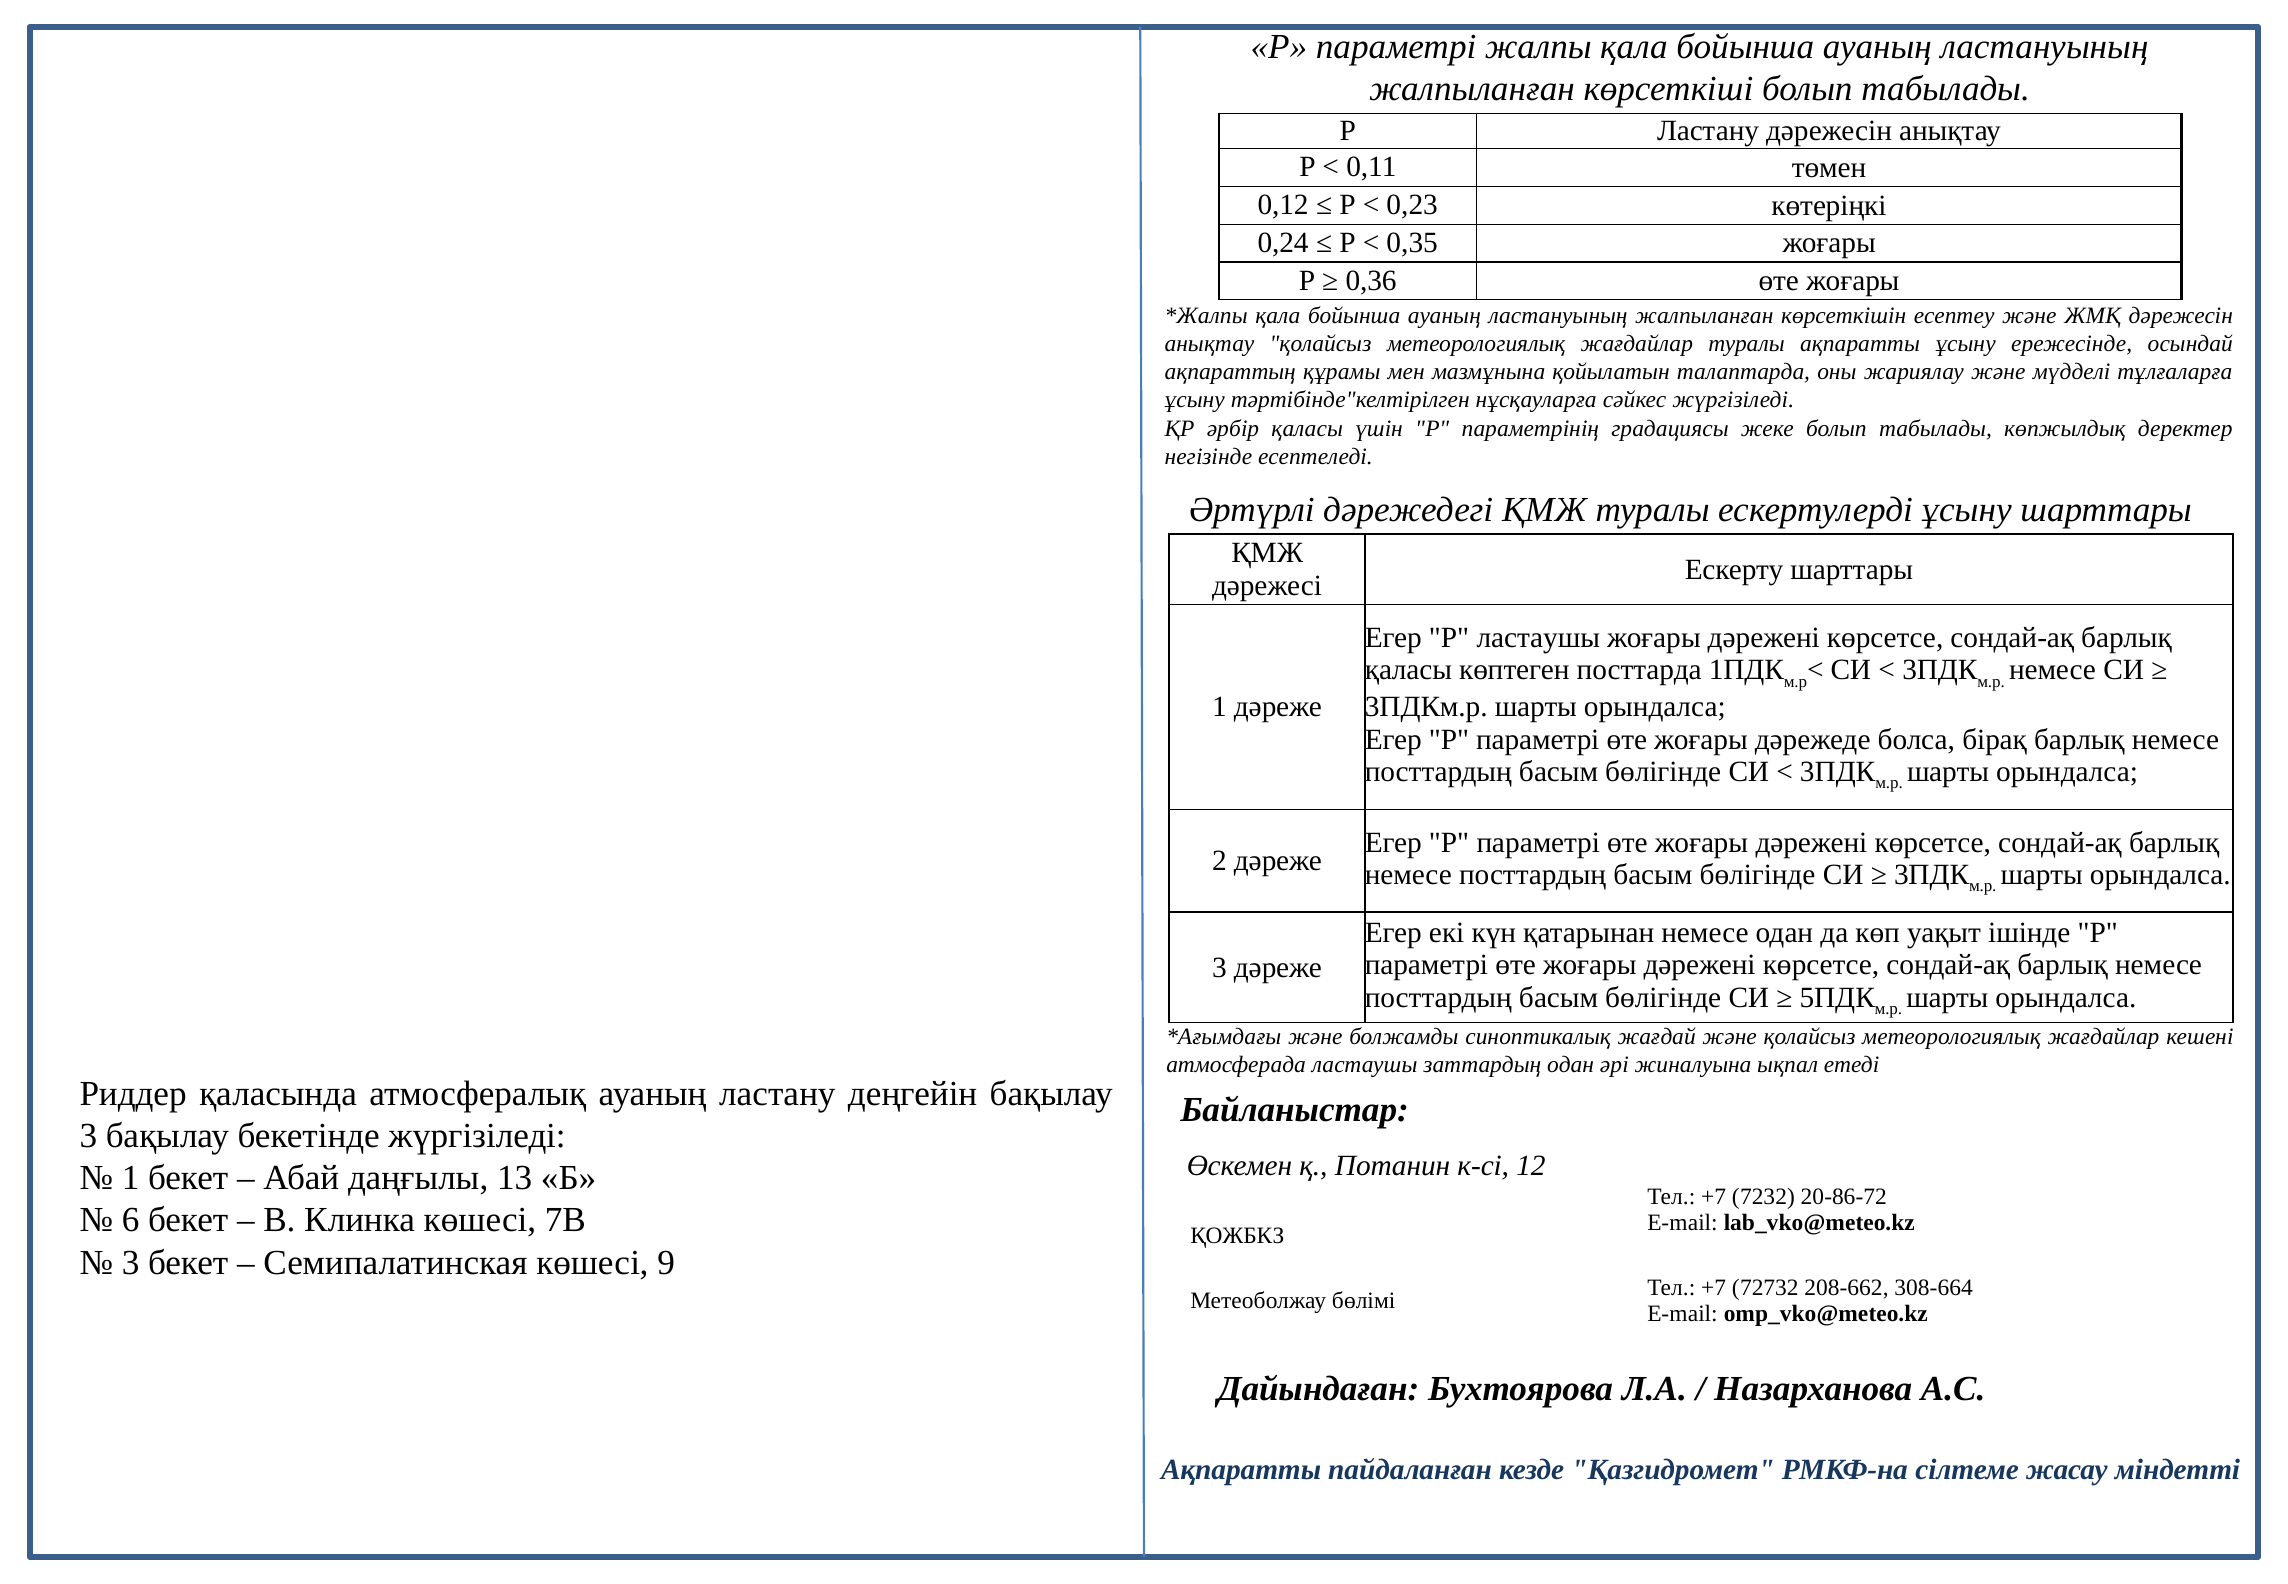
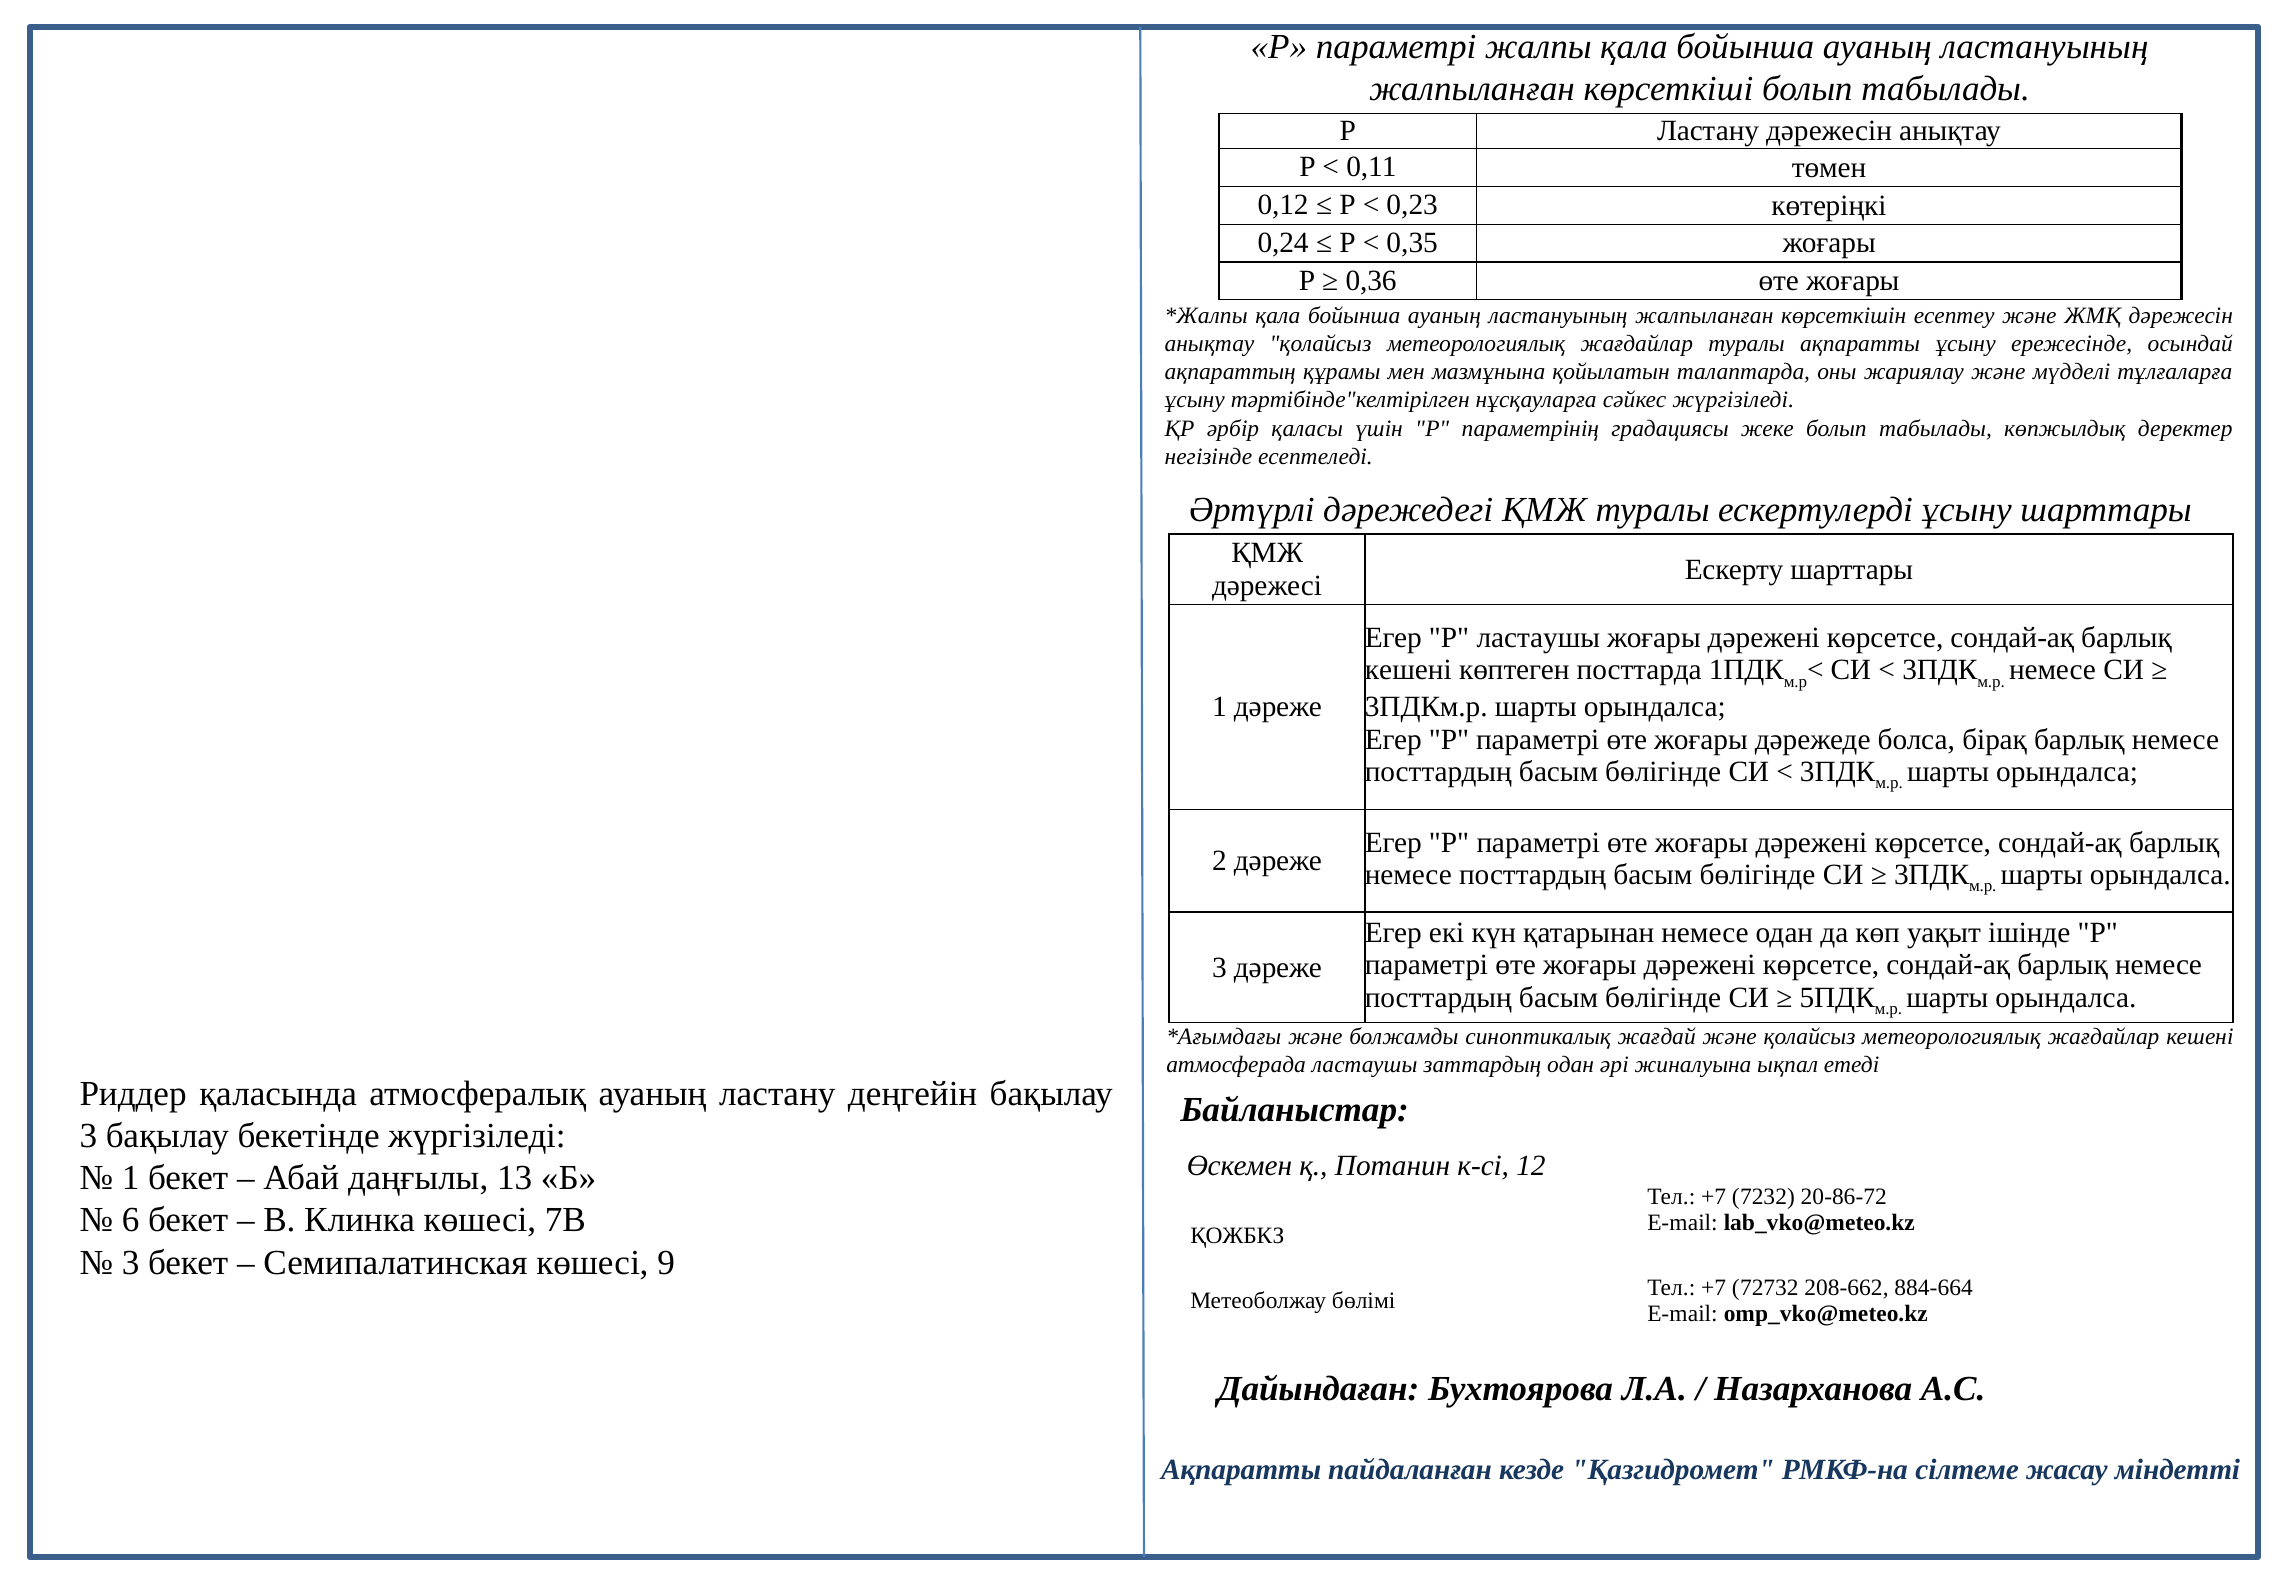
қаласы: қаласы -> кешені (1408, 670)
308-664: 308-664 -> 884-664 (1934, 1288)
